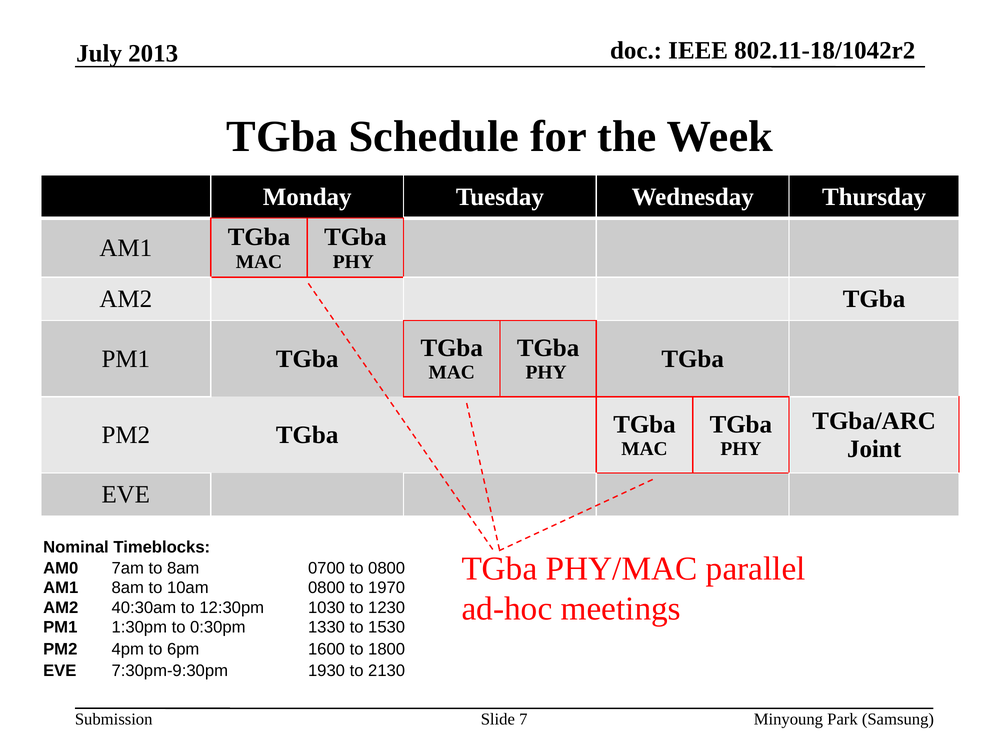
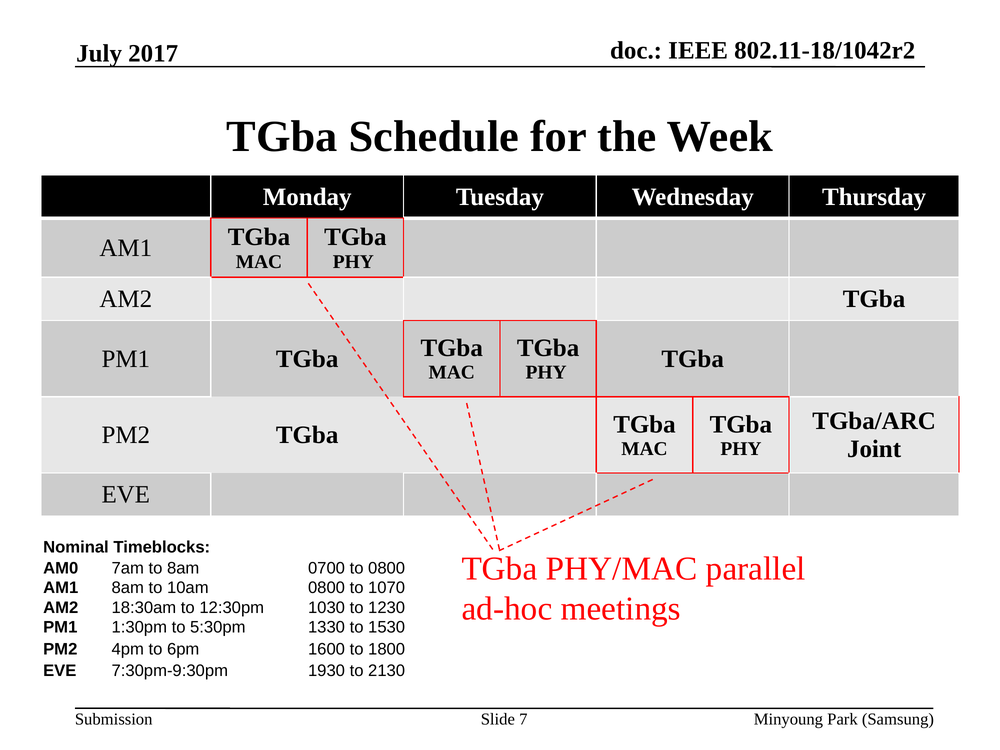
2013: 2013 -> 2017 (153, 53)
1970: 1970 -> 1070 (387, 588)
40:30am: 40:30am -> 18:30am (144, 608)
0:30pm: 0:30pm -> 5:30pm (218, 627)
